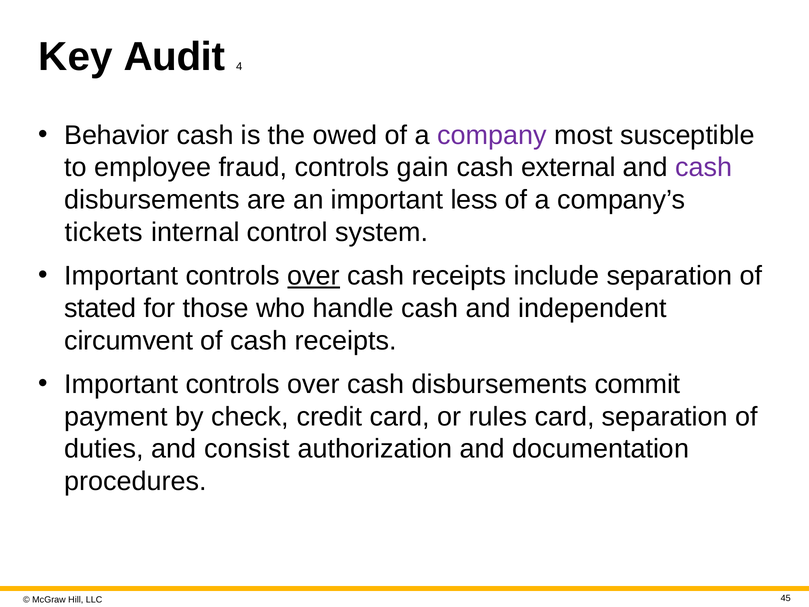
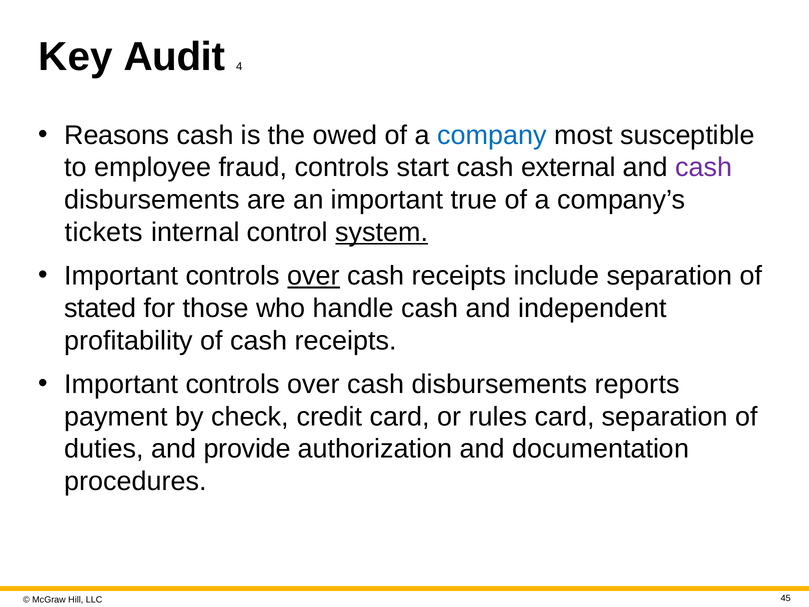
Behavior: Behavior -> Reasons (117, 135)
company colour: purple -> blue (492, 135)
gain: gain -> start (423, 167)
less: less -> true (474, 200)
system underline: none -> present (382, 232)
circumvent: circumvent -> profitability (129, 340)
commit: commit -> reports (637, 384)
consist: consist -> provide (247, 449)
